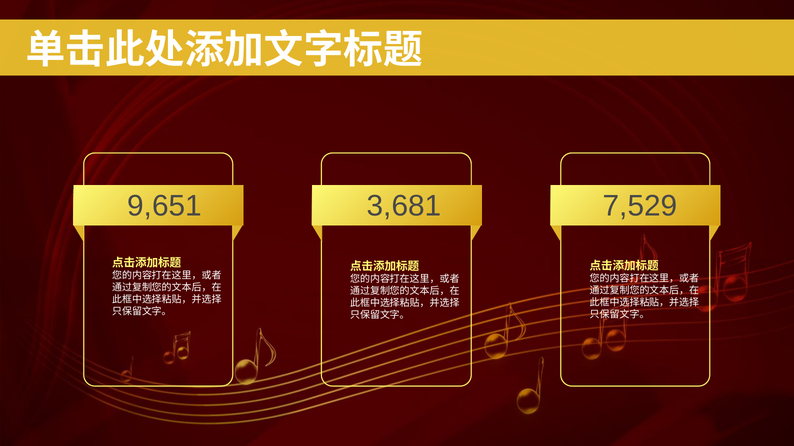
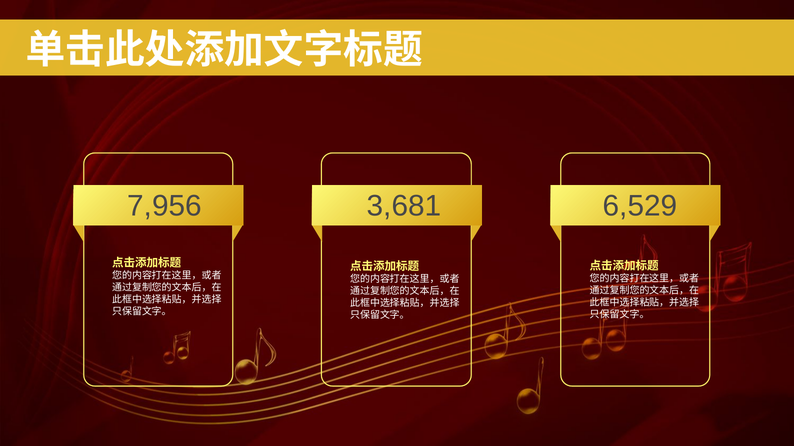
9,651: 9,651 -> 7,956 (165, 206)
7,529: 7,529 -> 6,529 (640, 206)
